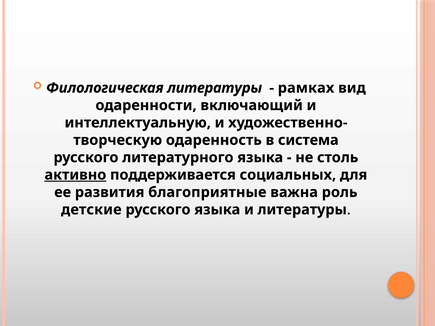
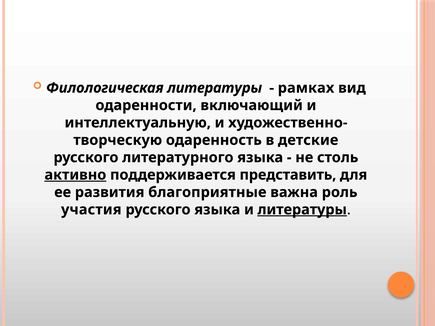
система: система -> детские (308, 140)
социальных: социальных -> представить (288, 175)
детские: детские -> участия (91, 210)
литературы underline: none -> present (302, 210)
